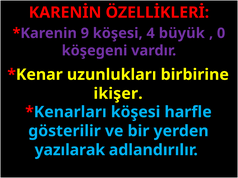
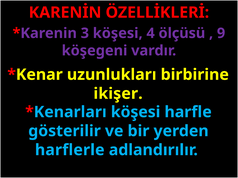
9: 9 -> 3 (85, 33)
büyük: büyük -> ölçüsü (182, 33)
0: 0 -> 9 (221, 33)
yazılarak: yazılarak -> harflerle (70, 150)
